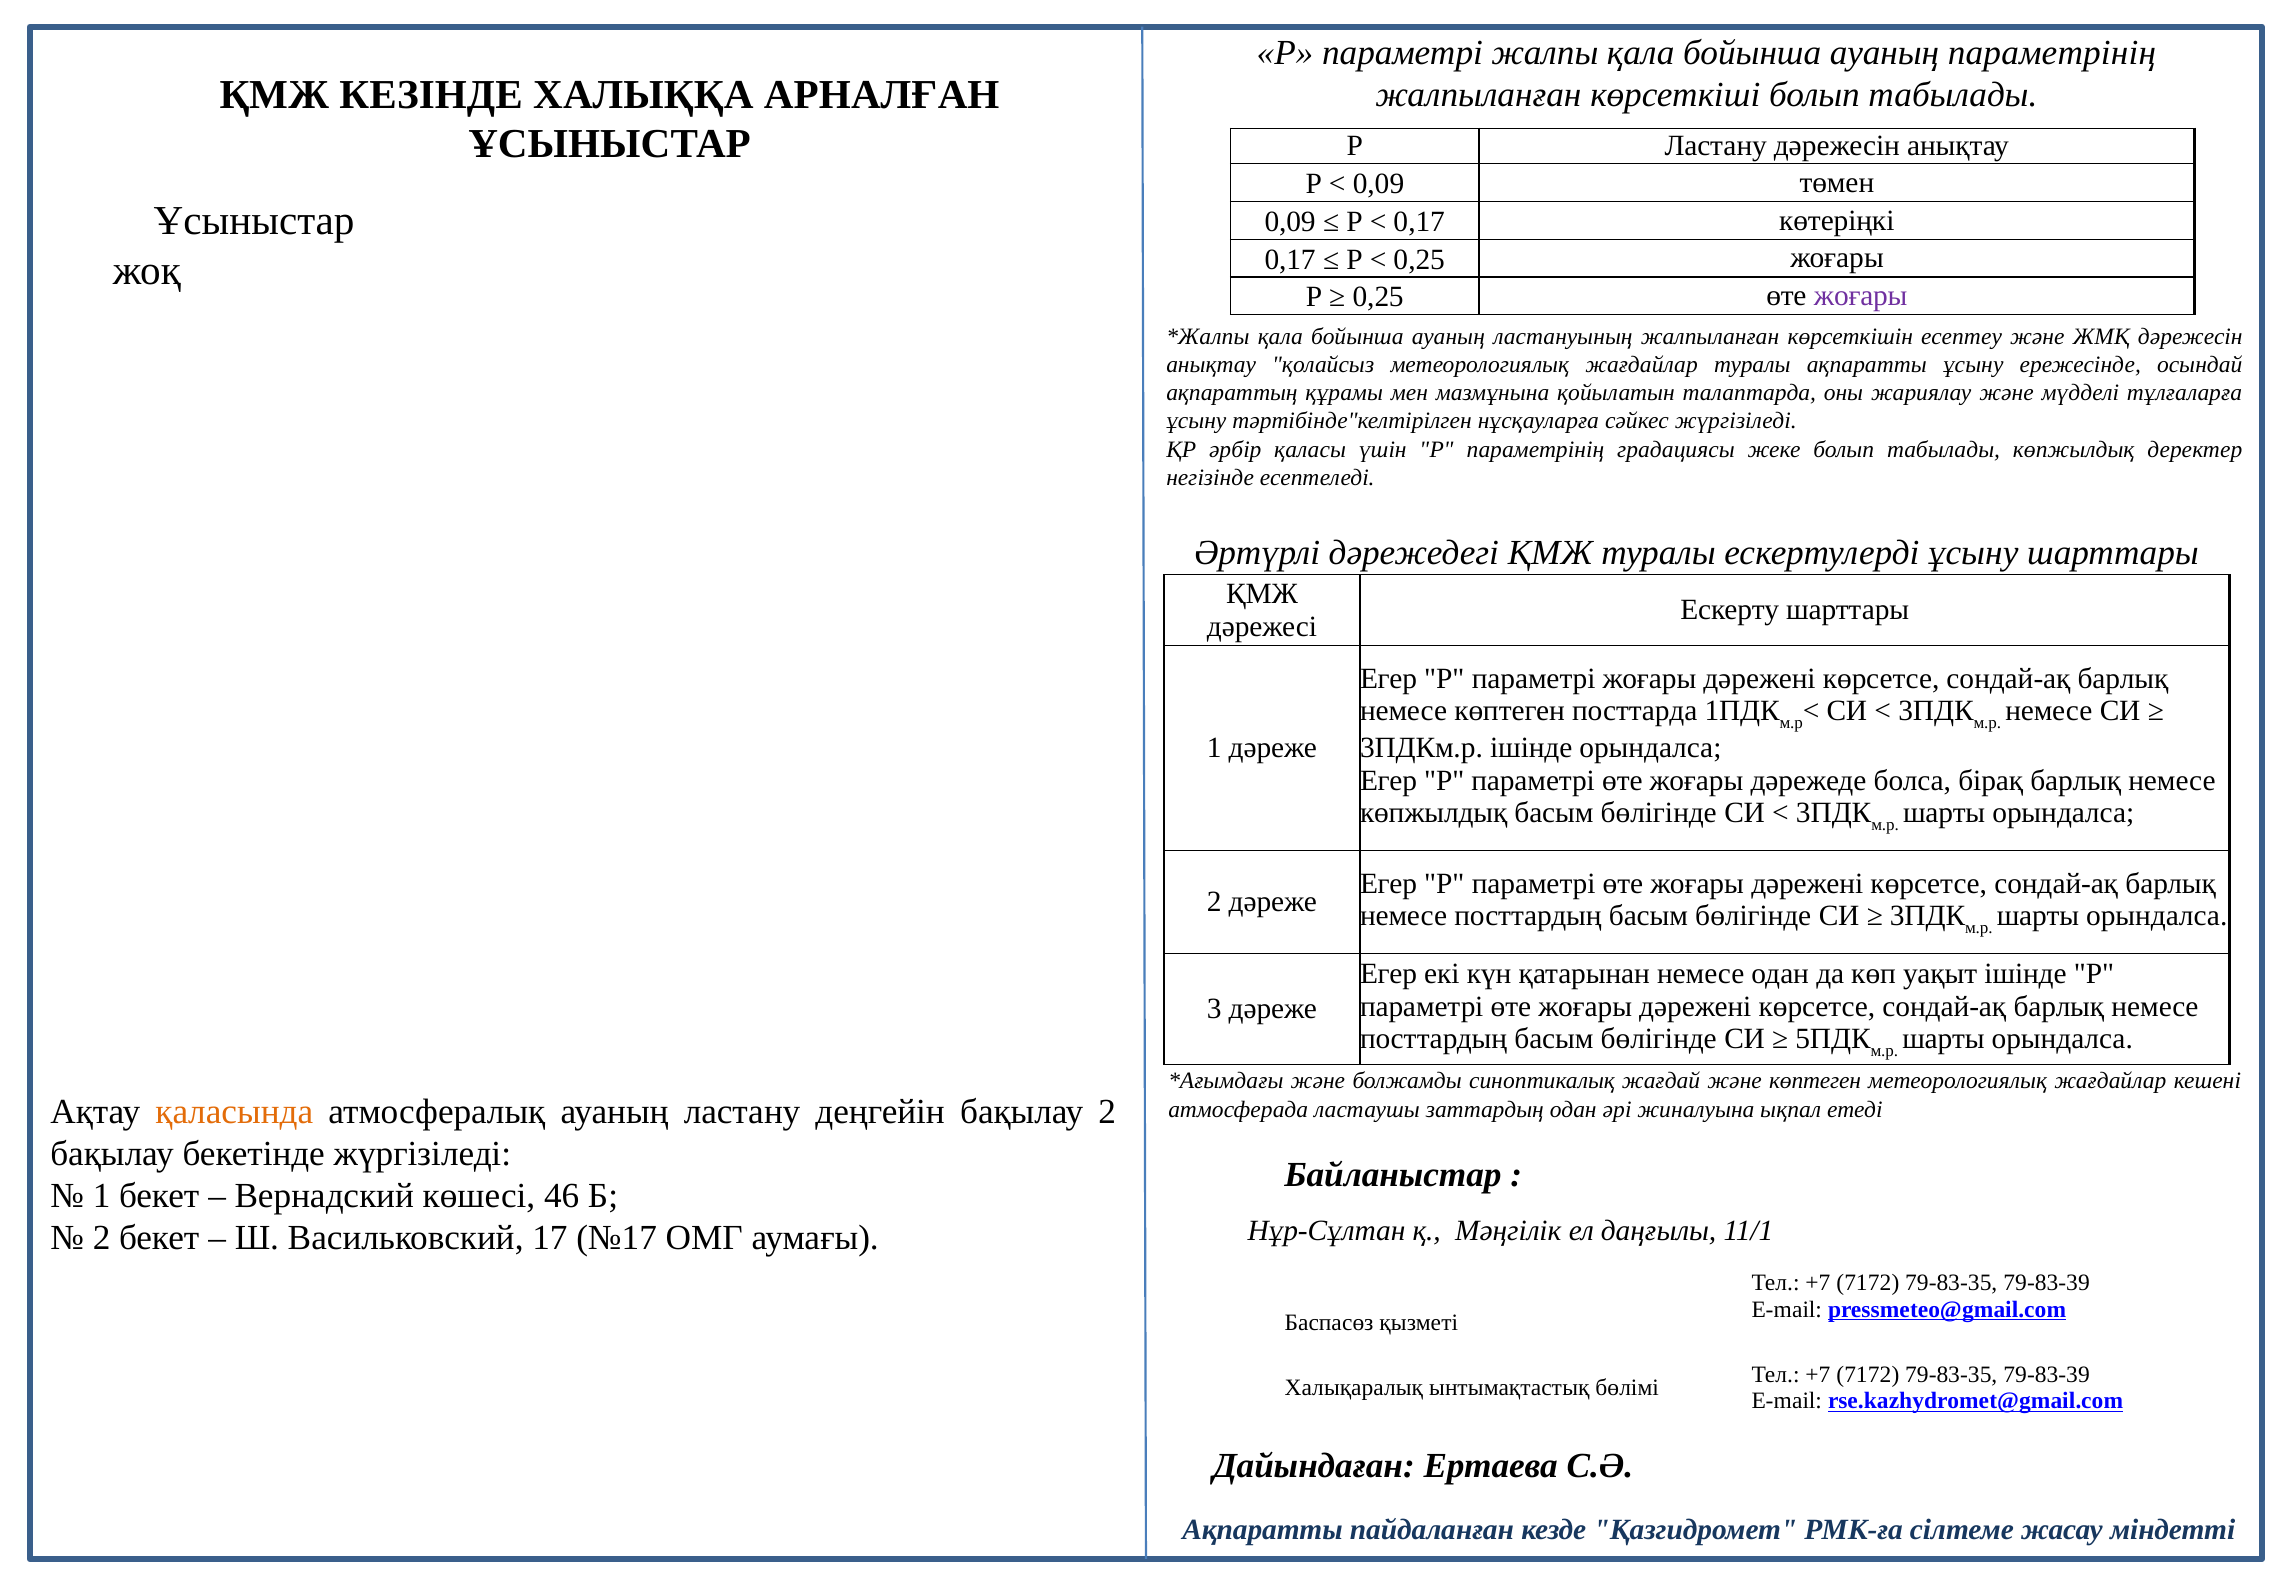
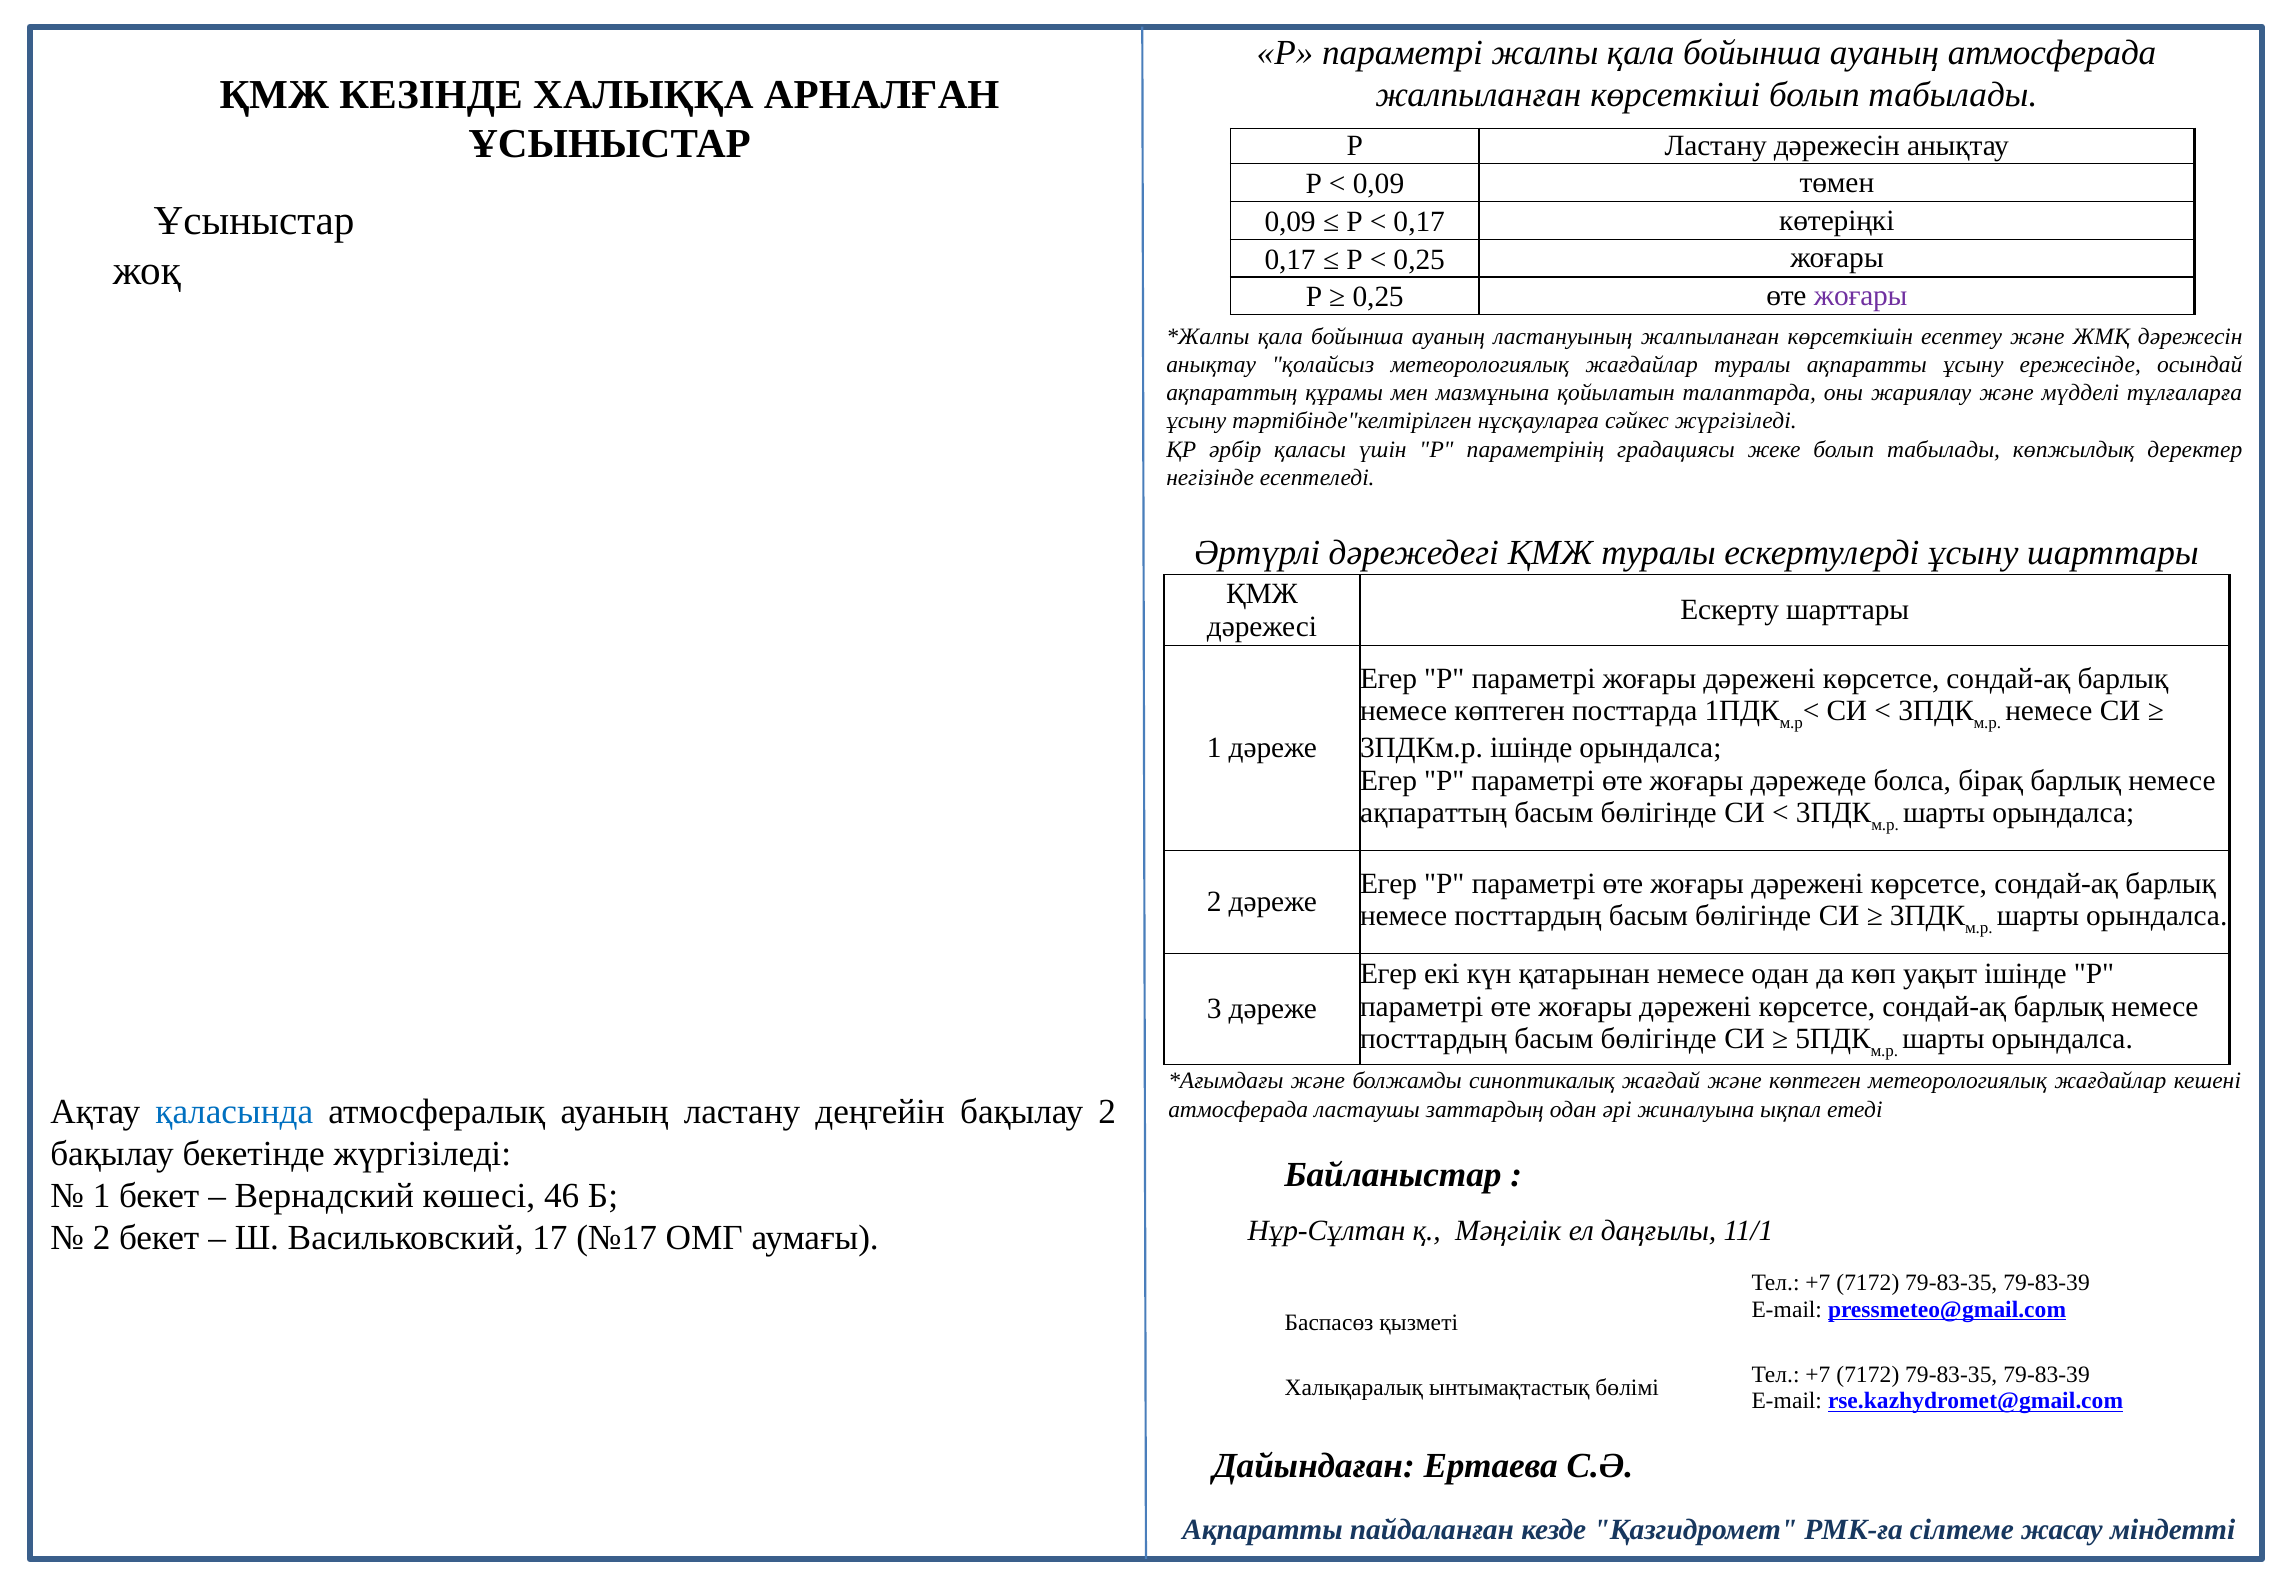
ауаның параметрінің: параметрінің -> атмосферада (2052, 53)
көпжылдық: көпжылдық -> ақпараттың (1433, 813)
қаласында colour: orange -> blue (234, 1112)
